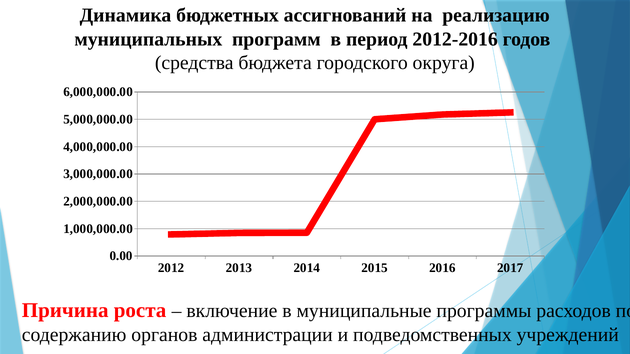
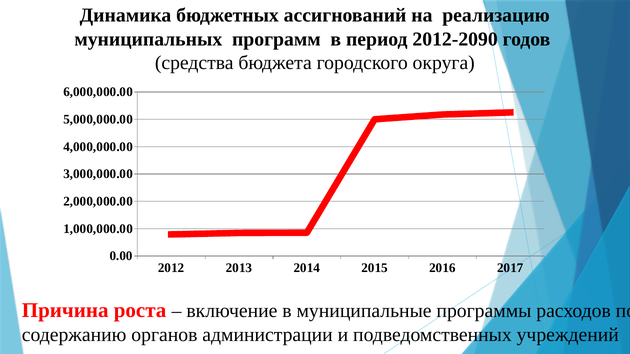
2012-2016: 2012-2016 -> 2012-2090 (455, 39)
